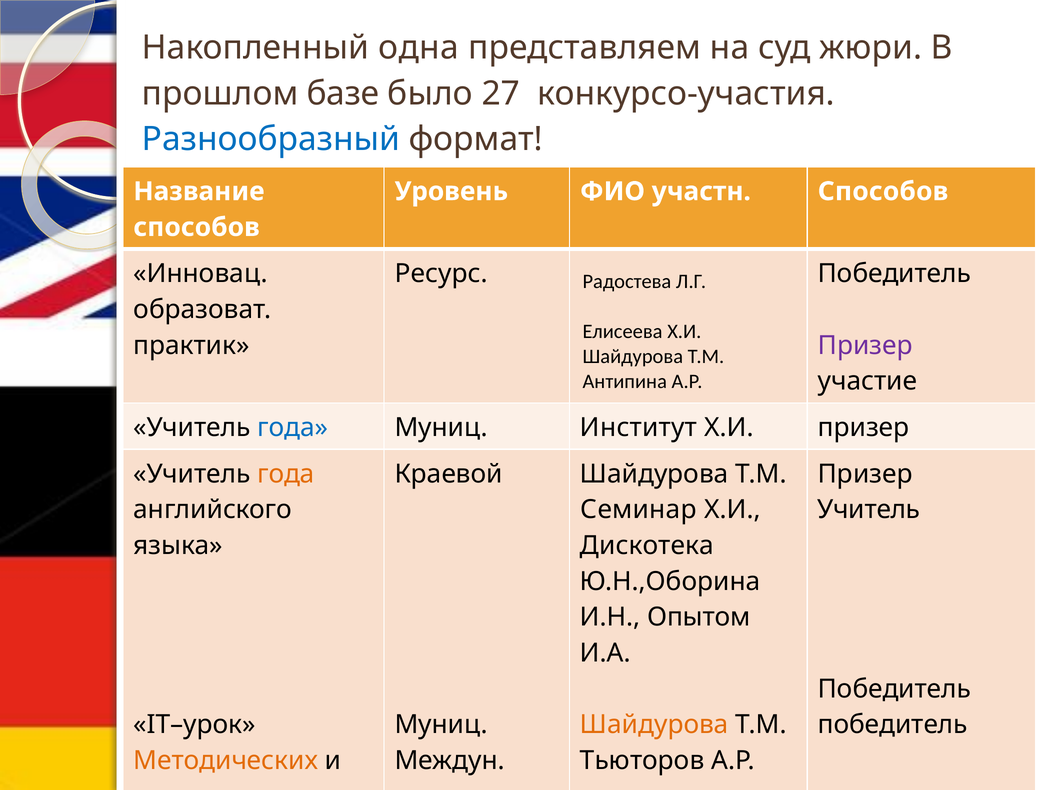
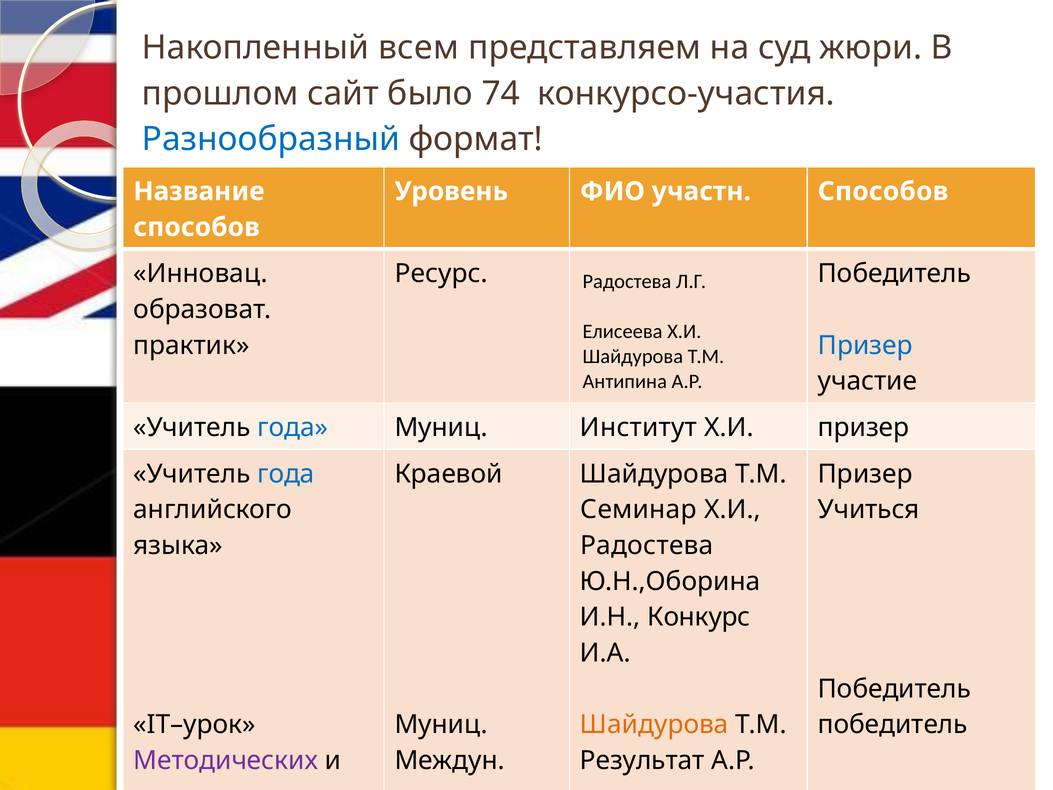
одна: одна -> всем (419, 48)
базе: базе -> сайт (343, 93)
27: 27 -> 74 (501, 93)
Призер colour: purple -> blue (865, 345)
года colour: orange -> blue (286, 474)
Учитель: Учитель -> Учиться (869, 510)
Дискотека: Дискотека -> Радостева (647, 545)
Опытом: Опытом -> Конкурс (699, 617)
Методических colour: orange -> purple (226, 760)
Тьюторов: Тьюторов -> Результат (642, 760)
